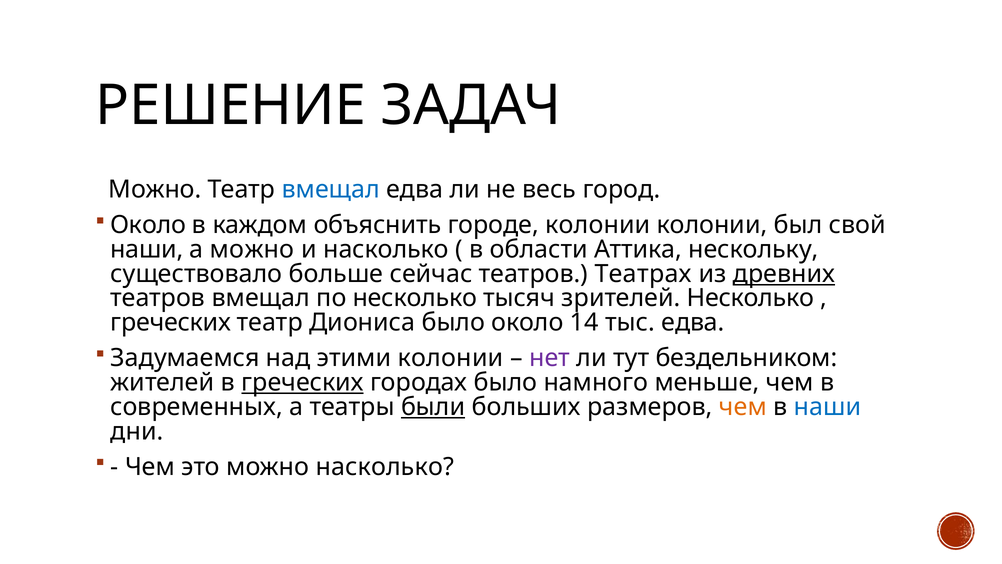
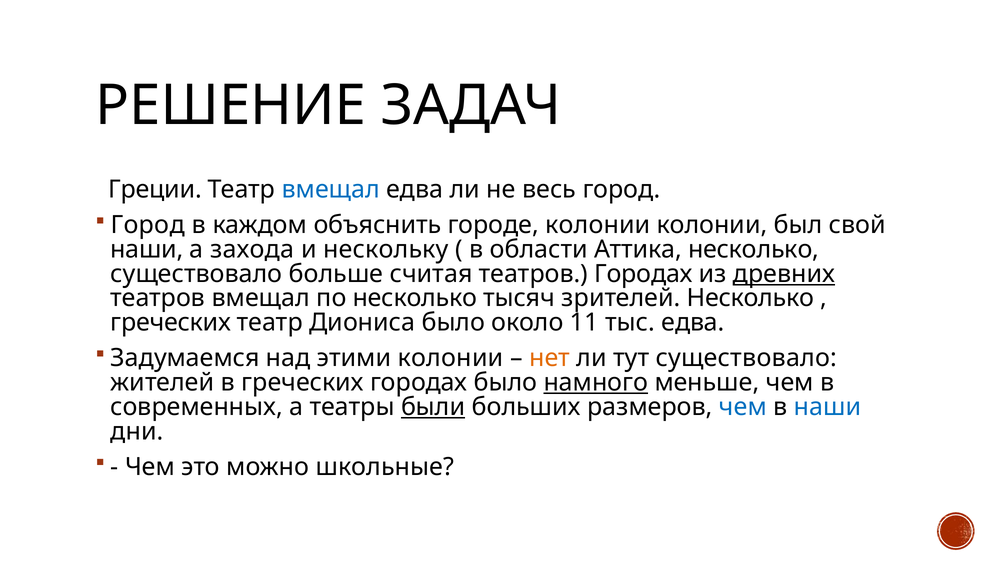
Можно: Можно -> Греции (155, 189)
Около: Около -> Город (148, 225)
а можно: можно -> захода (252, 249)
и насколько: насколько -> нескольку (386, 249)
Аттика нескольку: нескольку -> несколько (754, 249)
сейчас: сейчас -> считая (431, 274)
театров Театрах: Театрах -> Городах (643, 274)
14: 14 -> 11 (584, 322)
нет colour: purple -> orange (550, 358)
тут бездельником: бездельником -> существовало (746, 358)
греческих underline: present -> none (303, 382)
намного underline: none -> present (596, 382)
чем colour: orange -> blue (743, 407)
можно насколько: насколько -> школьные (385, 467)
